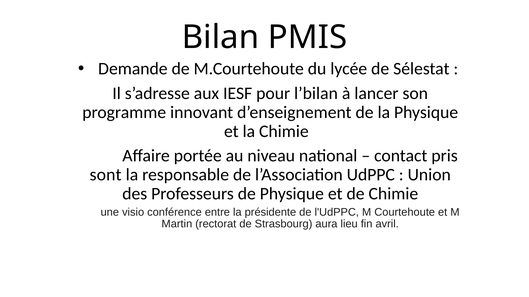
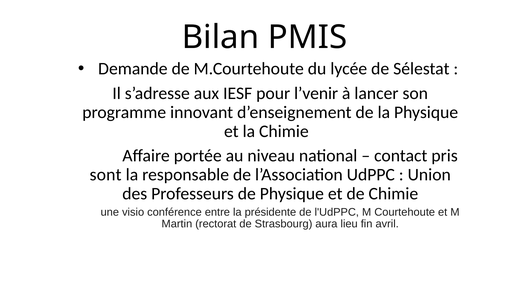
l’bilan: l’bilan -> l’venir (316, 93)
